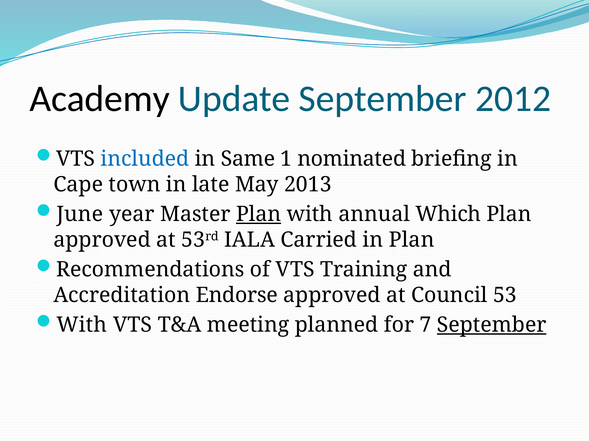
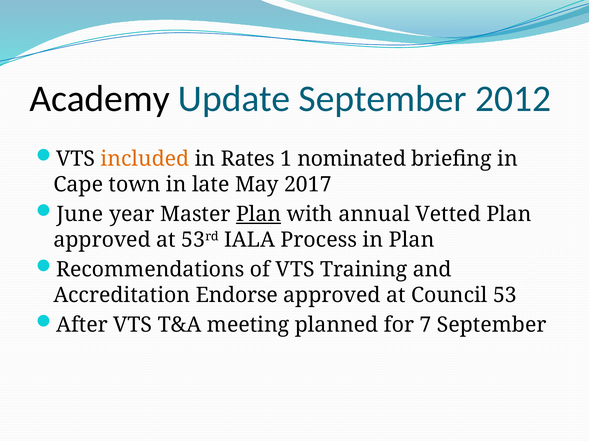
included colour: blue -> orange (145, 159)
Same: Same -> Rates (248, 159)
2013: 2013 -> 2017 (308, 185)
Which: Which -> Vetted (448, 215)
Carried: Carried -> Process (319, 240)
With: With -> After (82, 325)
September underline: present -> none (492, 325)
